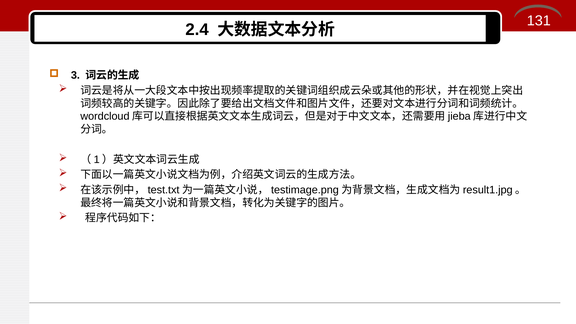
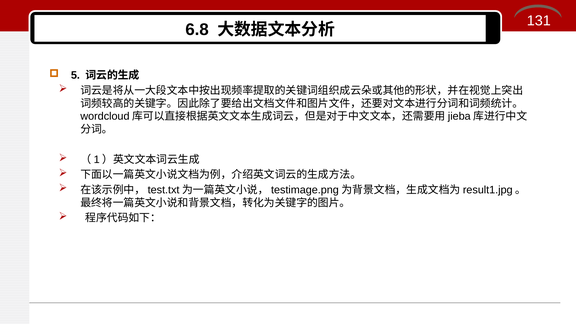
2.4: 2.4 -> 6.8 (197, 30)
3: 3 -> 5 (75, 75)
